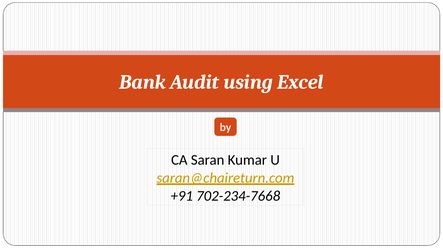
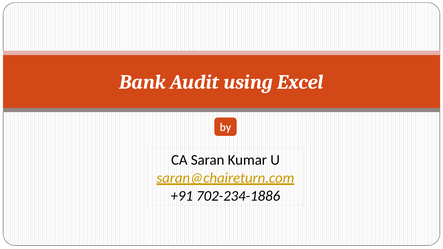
702-234-7668: 702-234-7668 -> 702-234-1886 (238, 196)
